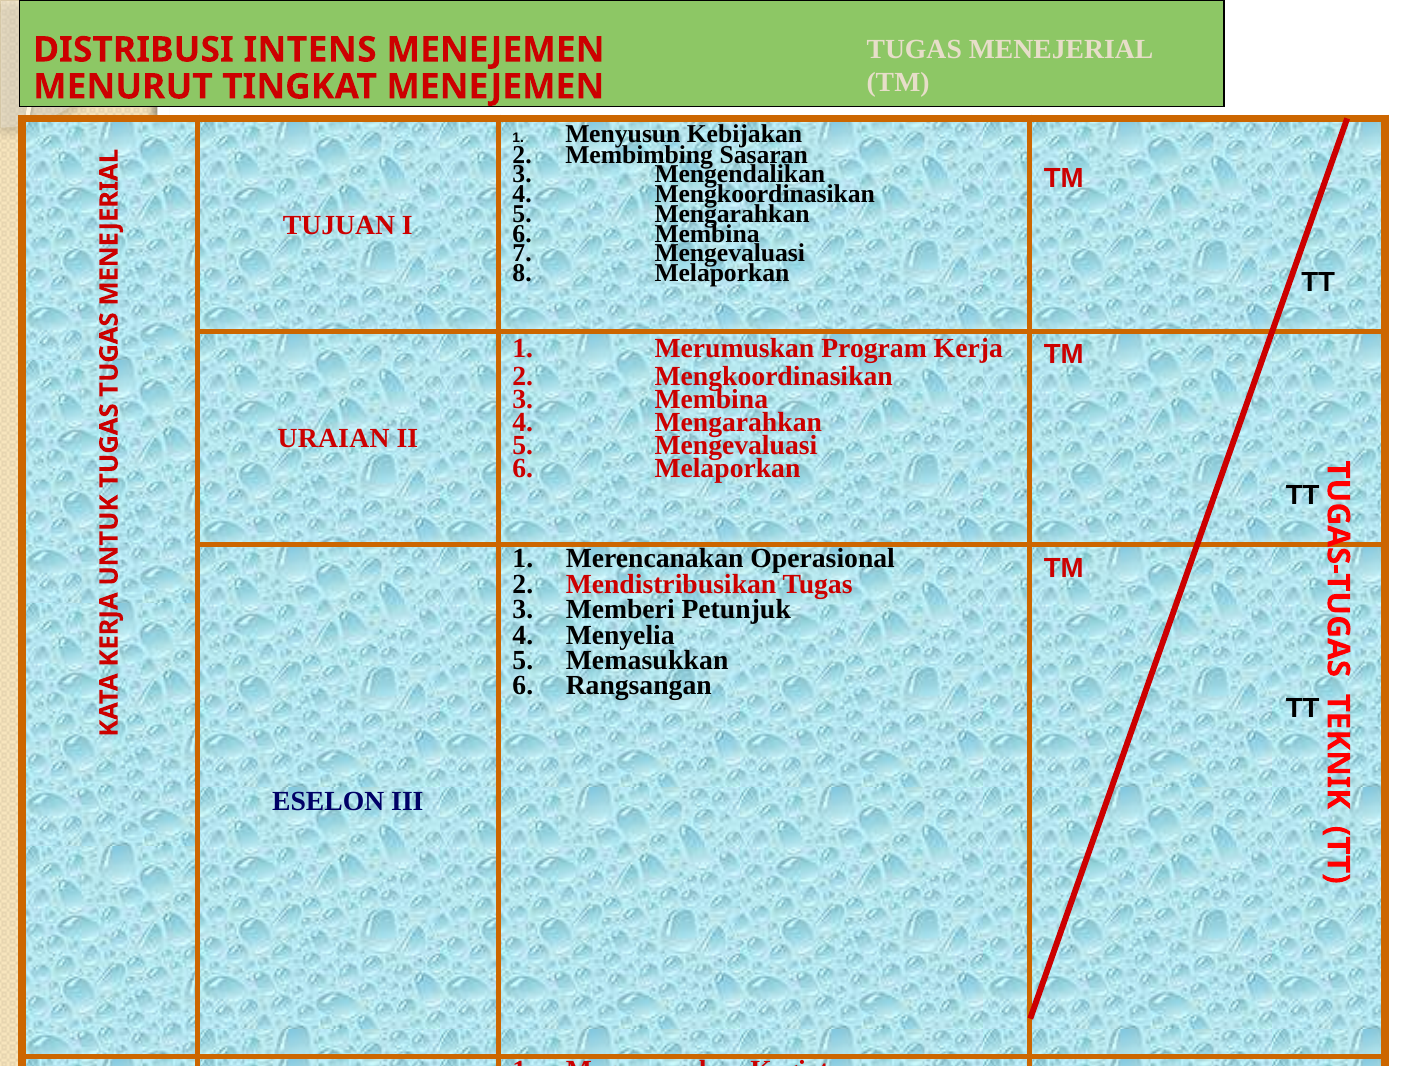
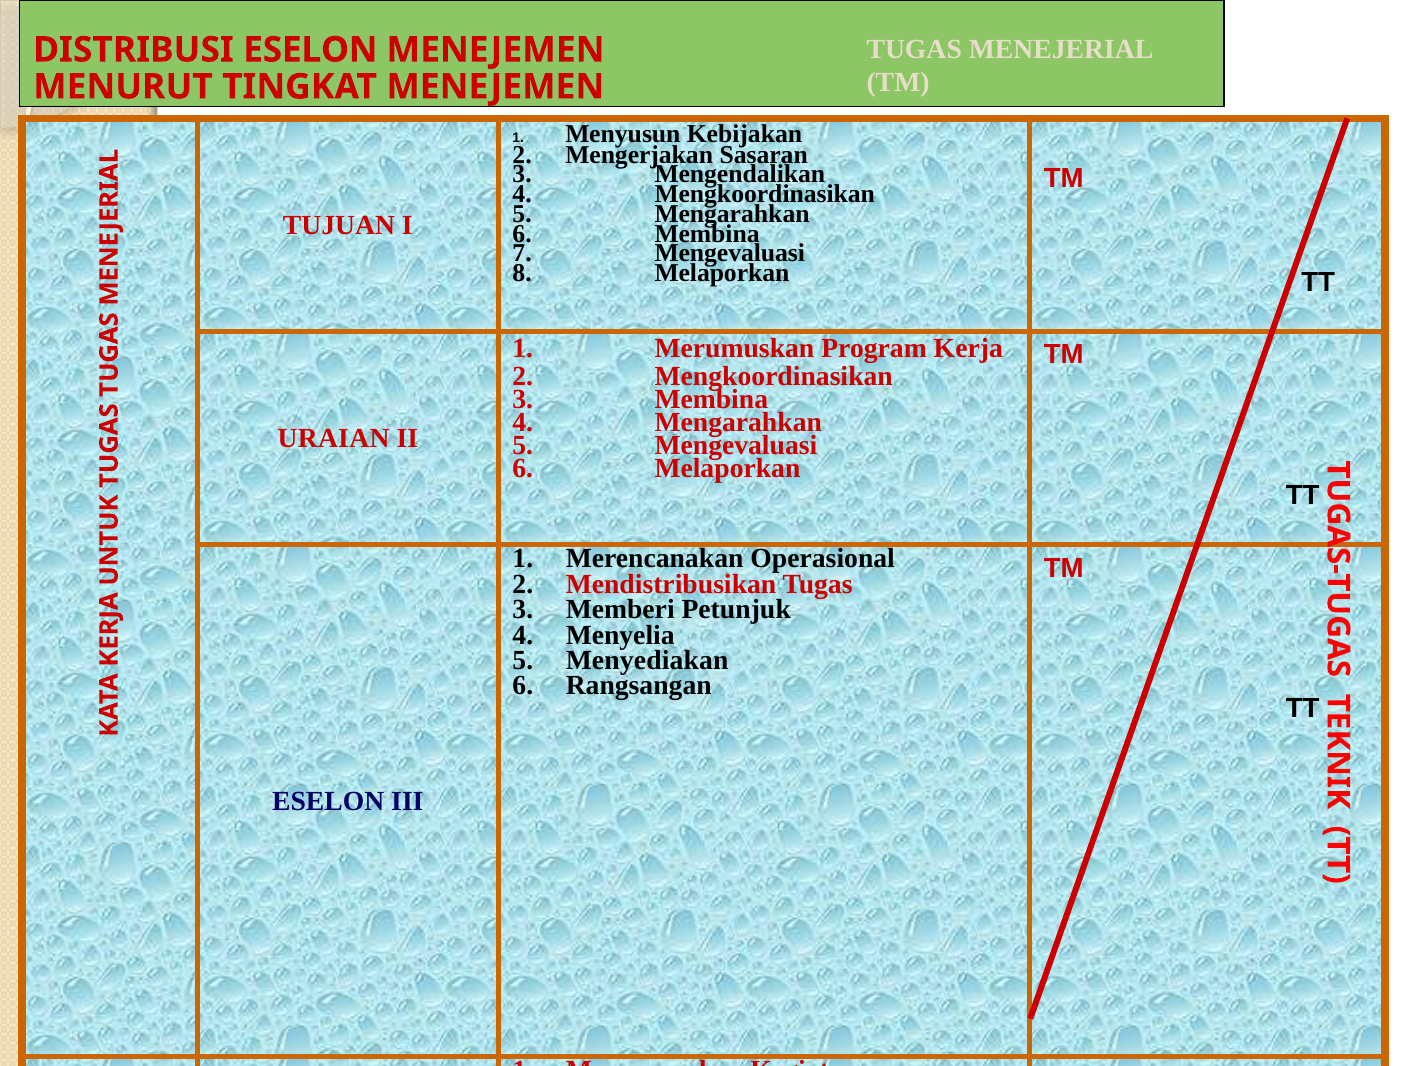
DISTRIBUSI INTENS: INTENS -> ESELON (310, 50)
2 Membimbing: Membimbing -> Mengerjakan (639, 155)
Memasukkan: Memasukkan -> Menyediakan (647, 660)
